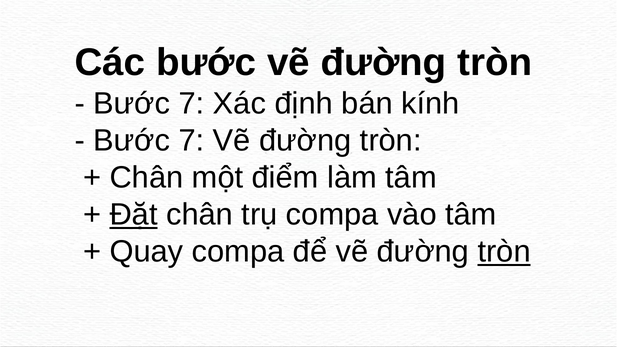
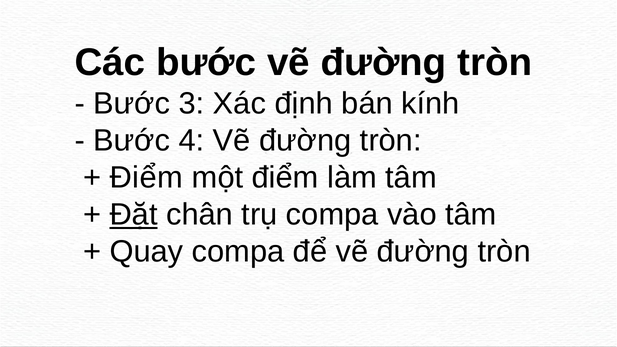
7: 7 -> 3 (192, 104)
7: 7 -> 4 (192, 141)
Chân: Chân -> Điểm (146, 178)
tròn underline: present -> none (504, 252)
